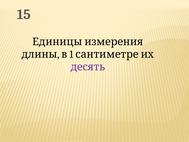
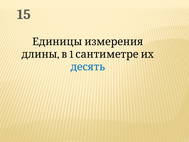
десять colour: purple -> blue (88, 67)
